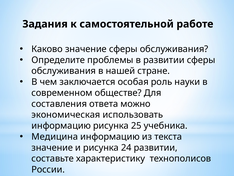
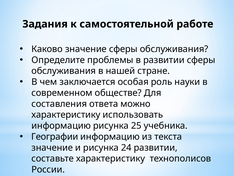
экономическая: экономическая -> характеристику (66, 114)
Медицина: Медицина -> Географии (55, 136)
